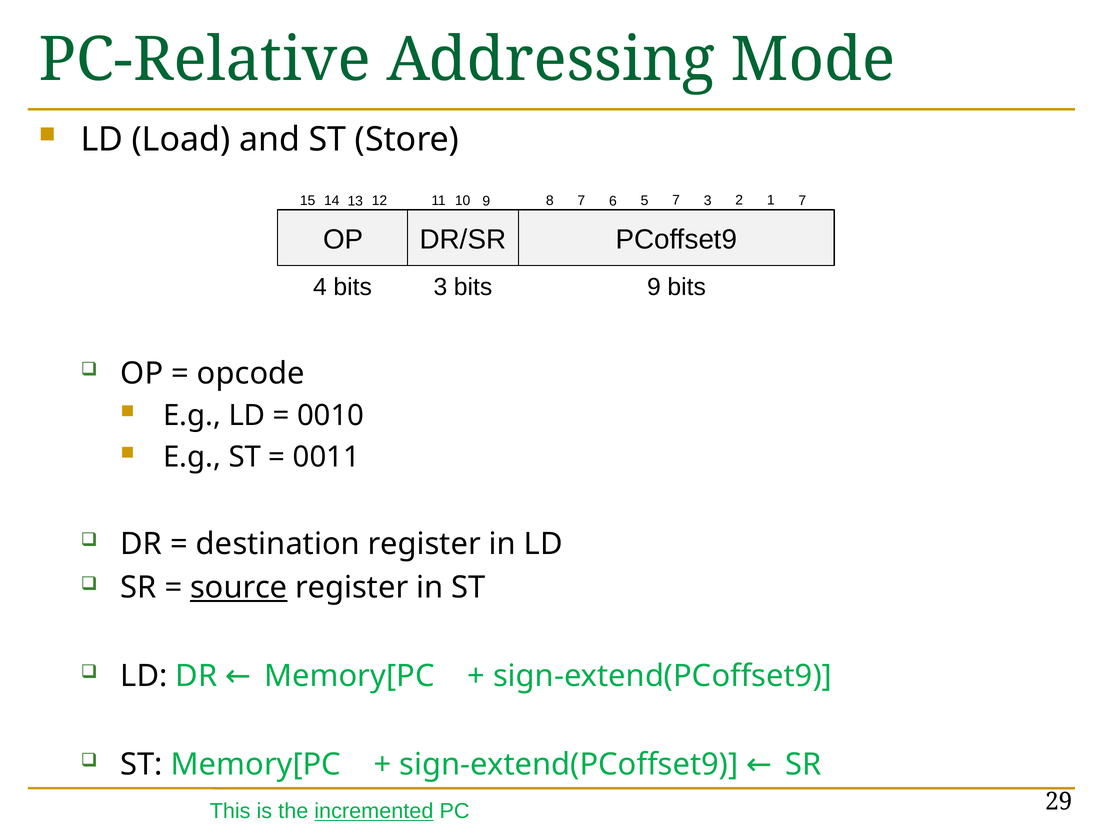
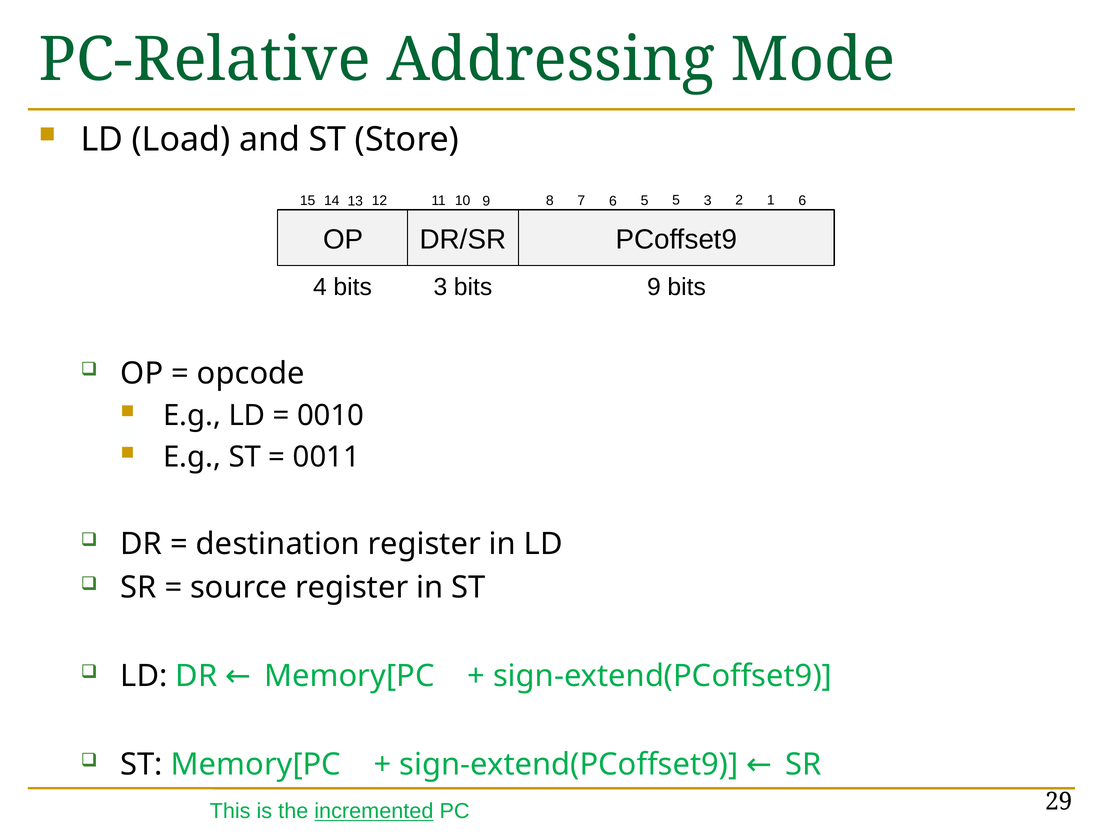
1 7: 7 -> 6 (802, 201)
5 7: 7 -> 5 (676, 200)
source underline: present -> none (239, 588)
